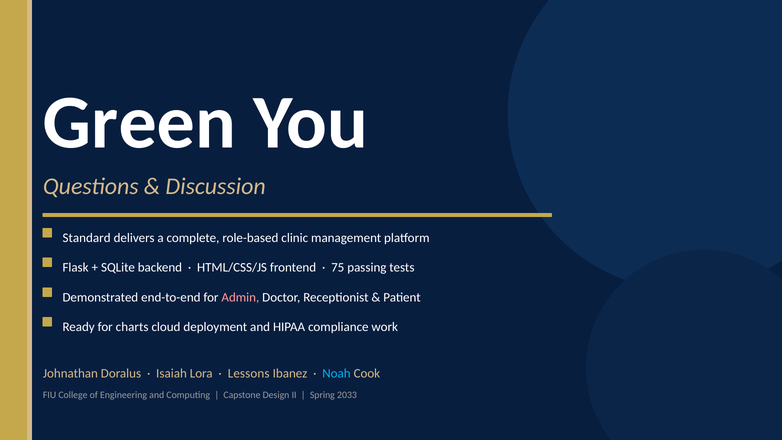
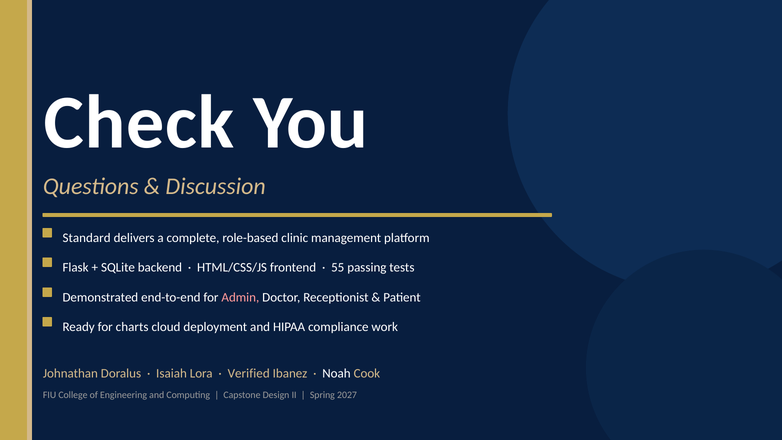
Green: Green -> Check (139, 123)
75: 75 -> 55 (338, 268)
Lessons: Lessons -> Verified (249, 373)
Noah colour: light blue -> white (336, 373)
2033: 2033 -> 2027 (347, 395)
